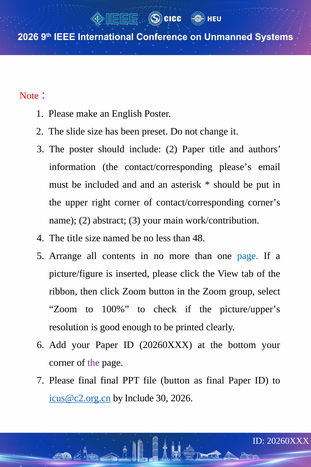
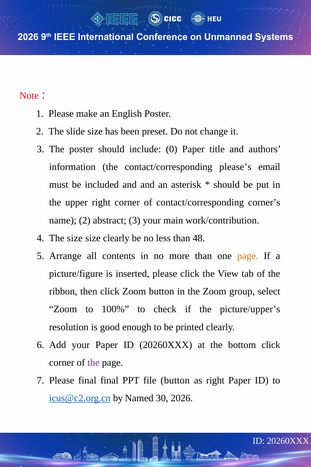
include 2: 2 -> 0 (172, 149)
The title: title -> size (75, 238)
size named: named -> clearly (116, 238)
page colour: blue -> orange (248, 256)
bottom your: your -> click (271, 344)
as final: final -> right (215, 380)
by Include: Include -> Named (139, 398)
